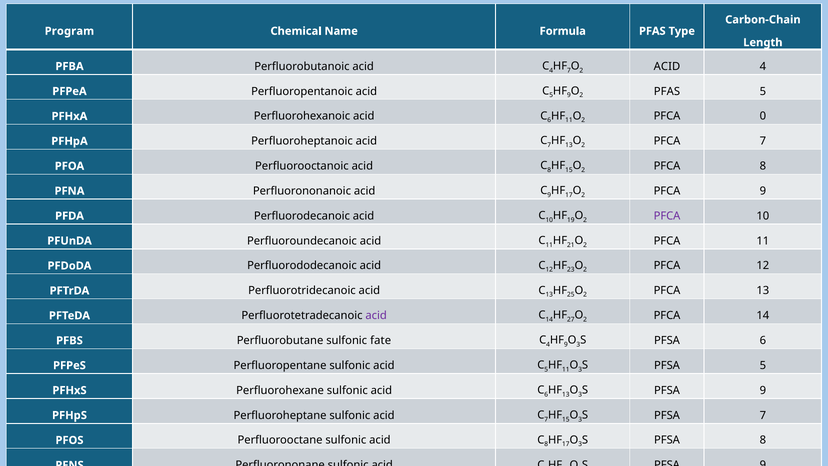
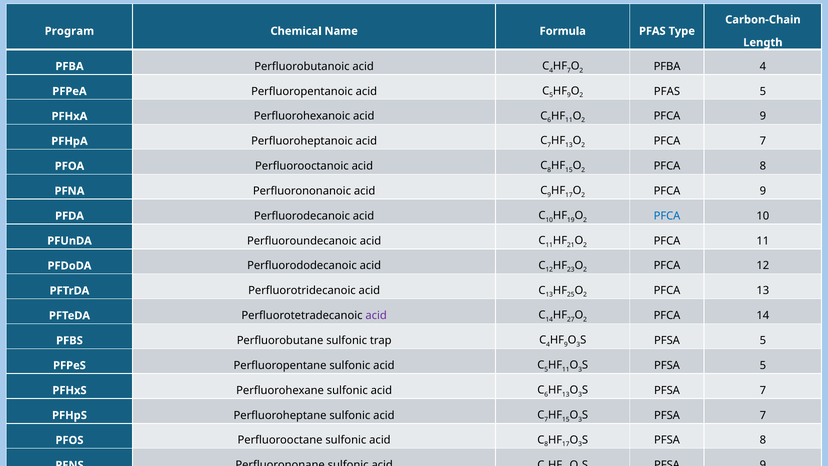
ACID: ACID -> PFBA (667, 66)
0: 0 -> 9 (763, 116)
PFCA colour: purple -> blue (667, 216)
fate: fate -> trap (381, 340)
6: 6 -> 5 (763, 340)
9: 9 -> 7 (763, 390)
